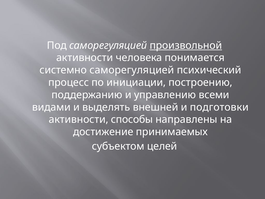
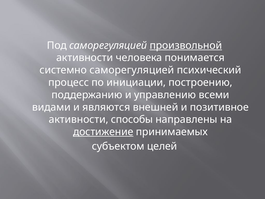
выделять: выделять -> являются (106, 107)
подготовки: подготовки -> позитивное (219, 107)
достижение underline: none -> present (103, 132)
